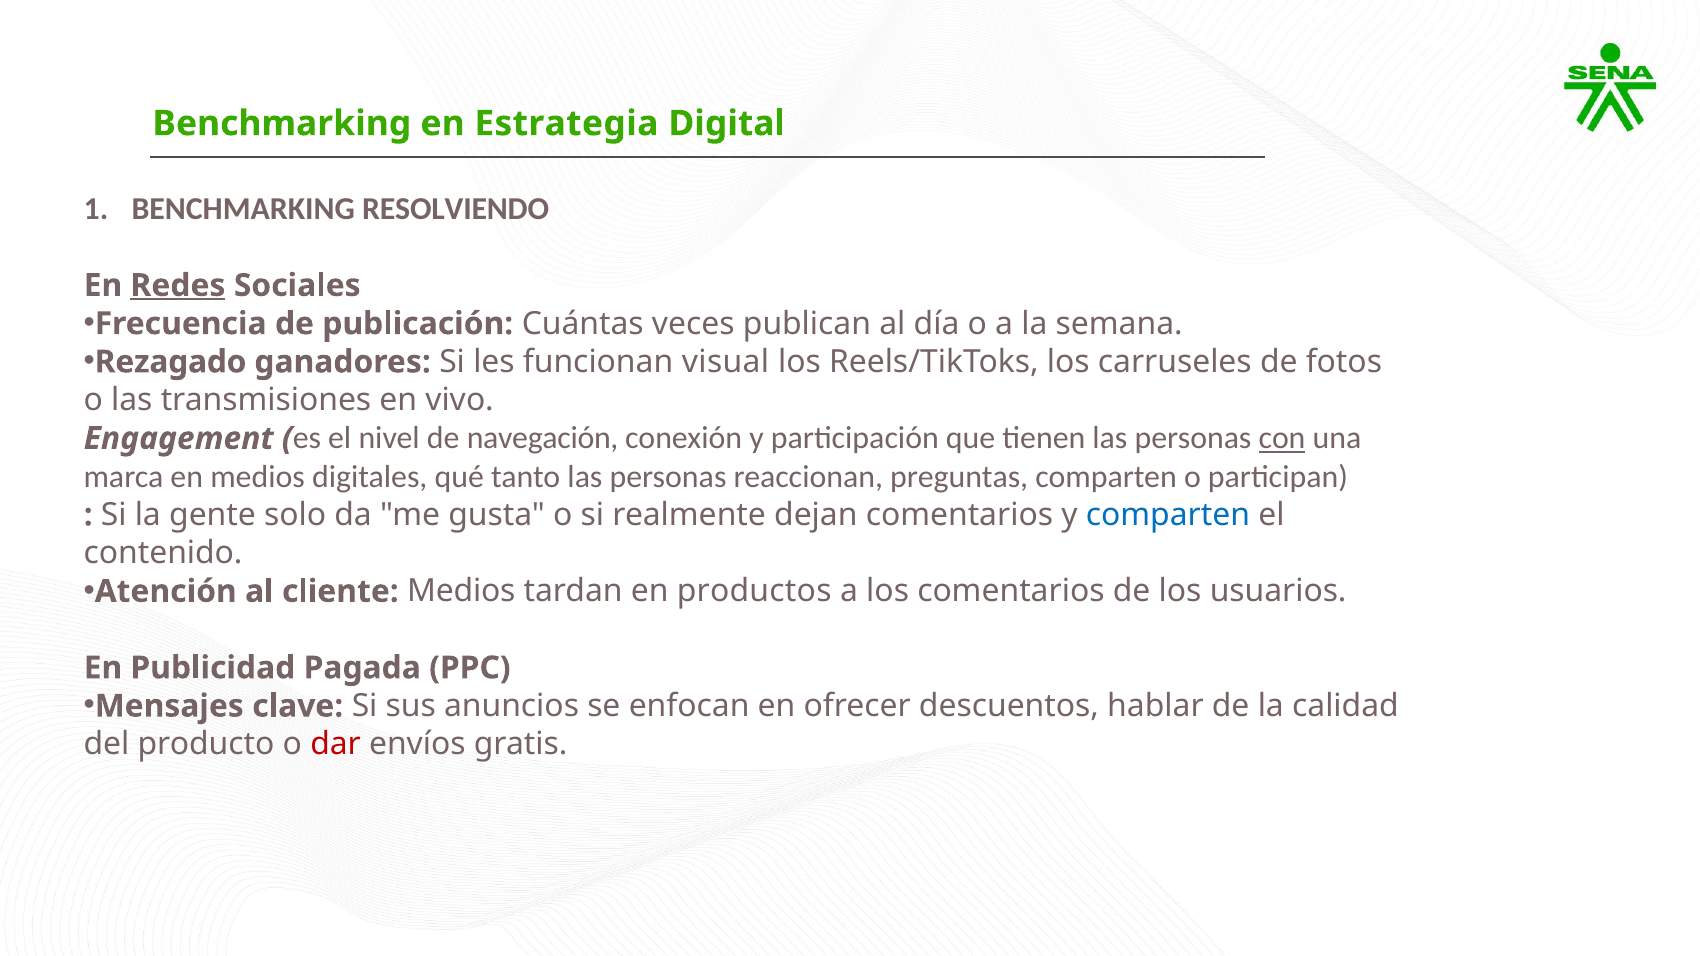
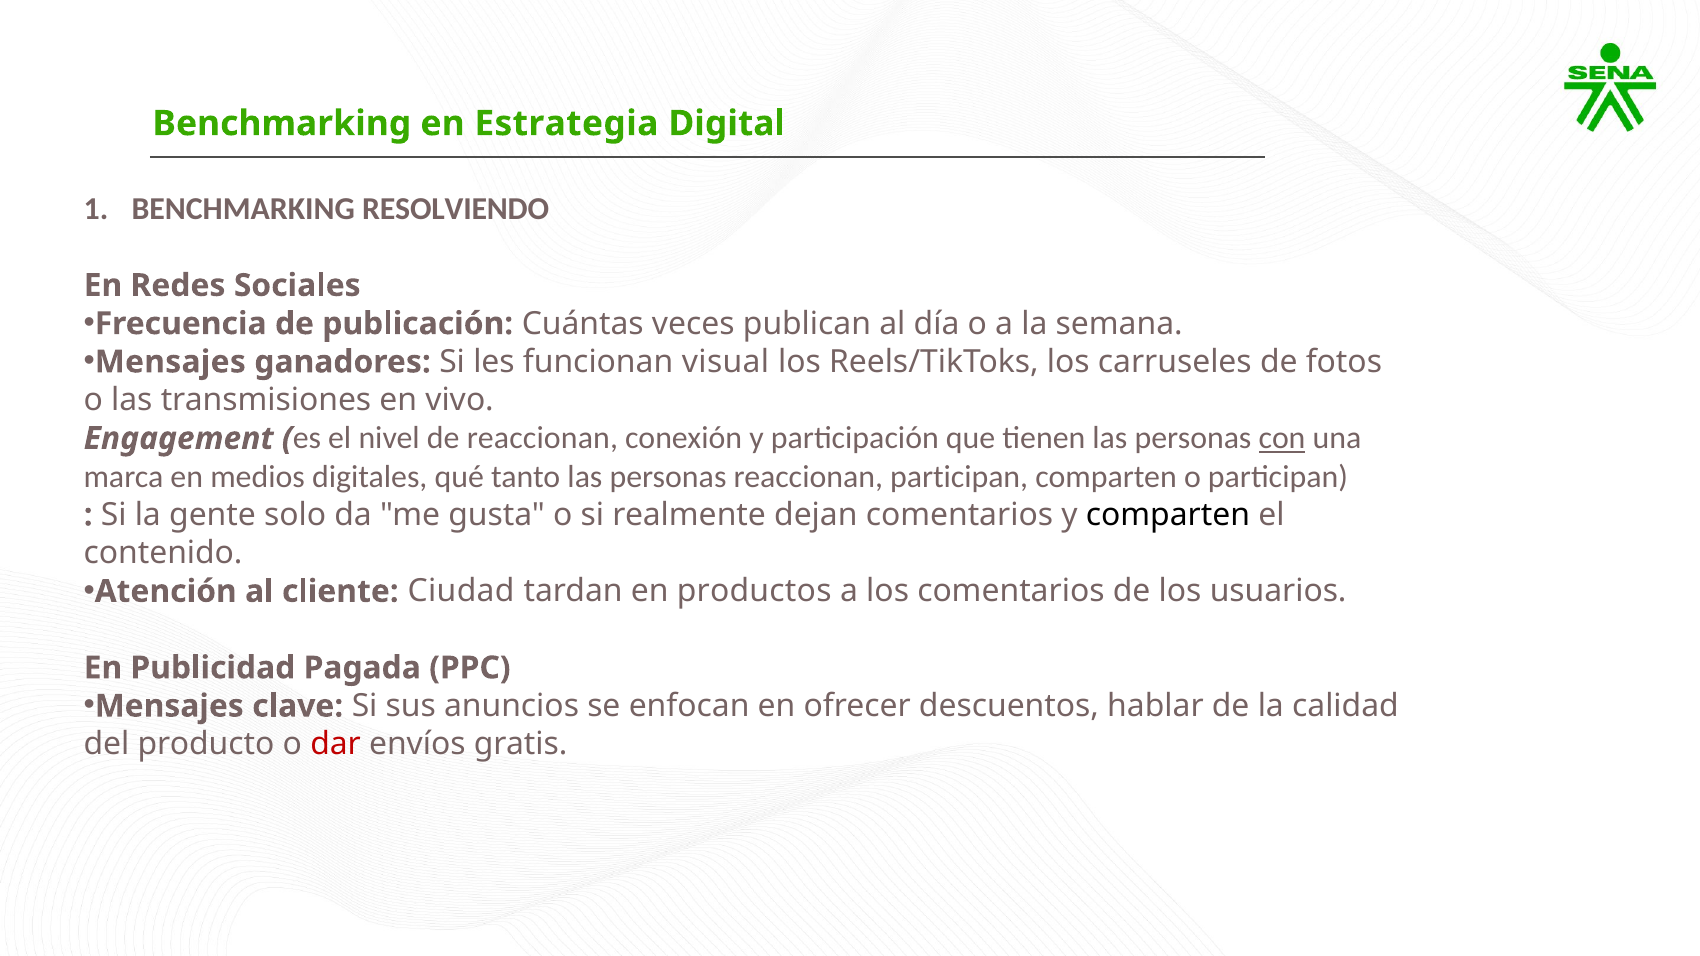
Redes underline: present -> none (178, 286)
Rezagado: Rezagado -> Mensajes (170, 362)
de navegación: navegación -> reaccionan (542, 439)
reaccionan preguntas: preguntas -> participan (959, 477)
comparten colour: blue -> black (1168, 515)
cliente Medios: Medios -> Ciudad (461, 592)
